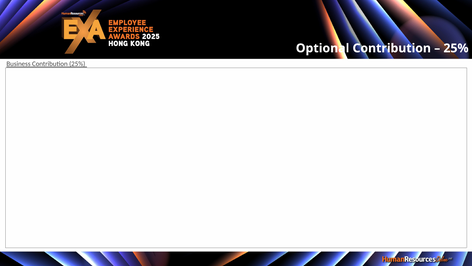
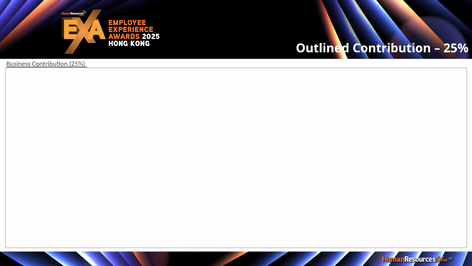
Optional: Optional -> Outlined (323, 48)
